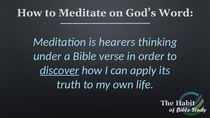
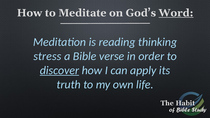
Word underline: none -> present (176, 13)
hearers: hearers -> reading (117, 42)
under: under -> stress (47, 56)
